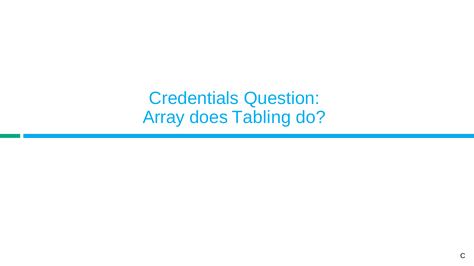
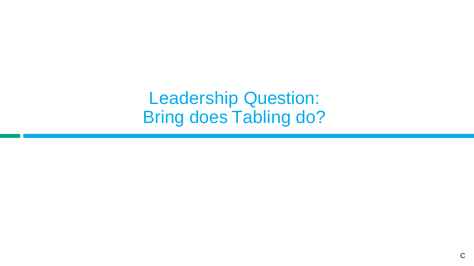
Credentials: Credentials -> Leadership (194, 99)
Array: Array -> Bring (164, 118)
